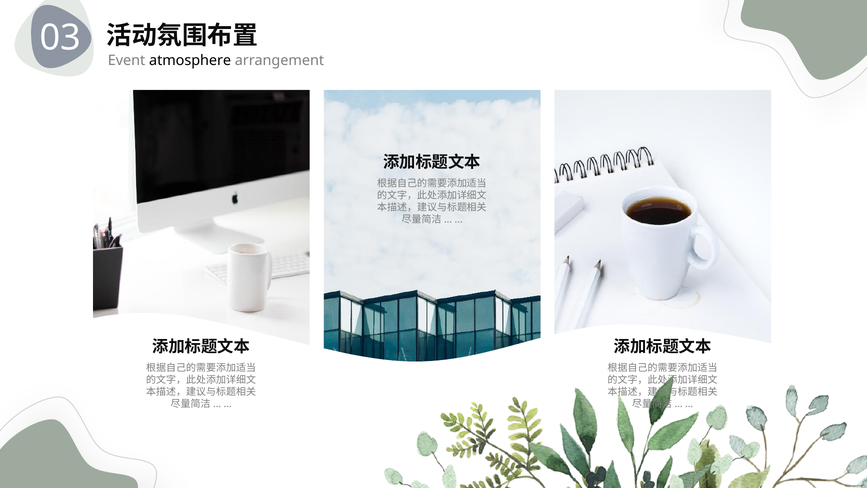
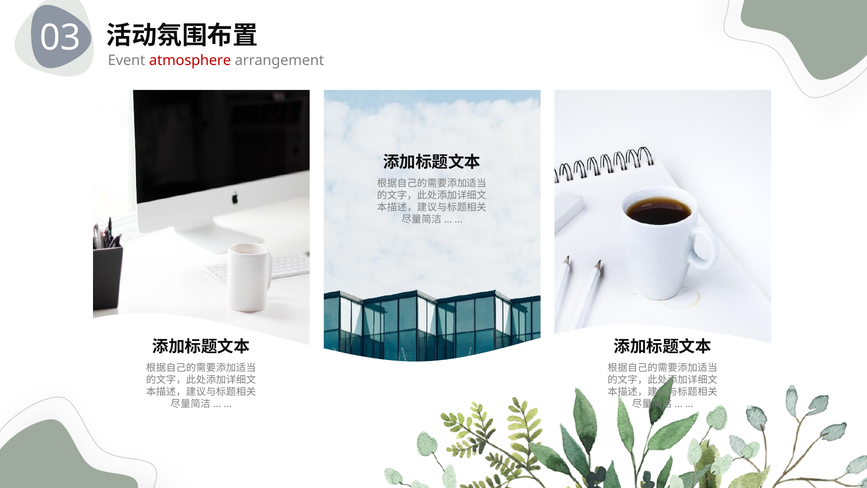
atmosphere colour: black -> red (190, 60)
